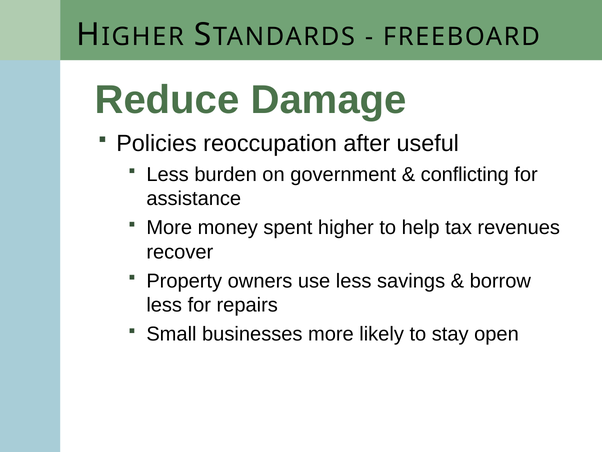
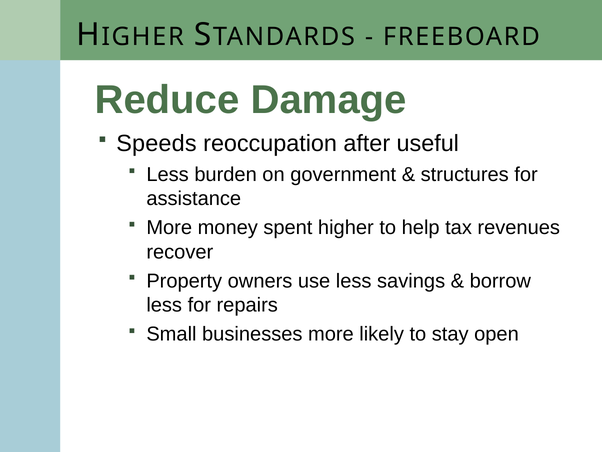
Policies: Policies -> Speeds (156, 143)
conflicting: conflicting -> structures (465, 174)
